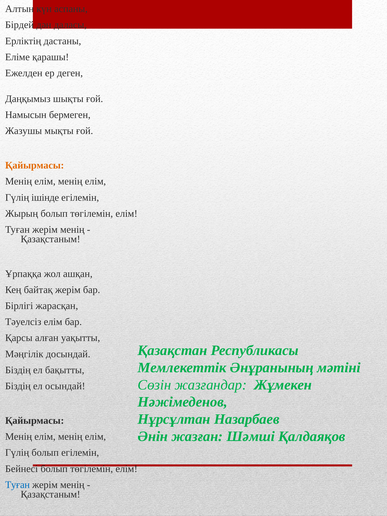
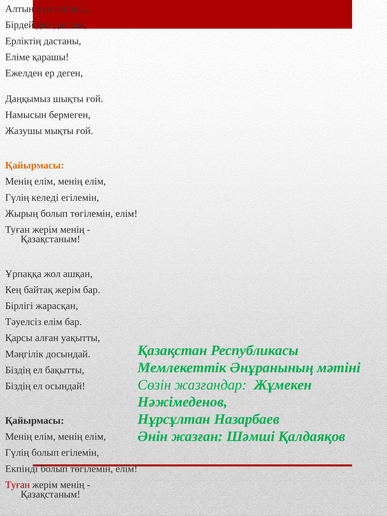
ішінде: ішінде -> келеді (45, 197)
Бейнесi: Бейнесi -> Екпінді (22, 469)
Туған colour: blue -> red (18, 485)
